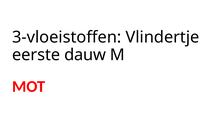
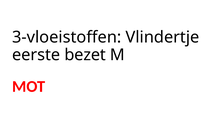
dauw: dauw -> bezet (85, 55)
